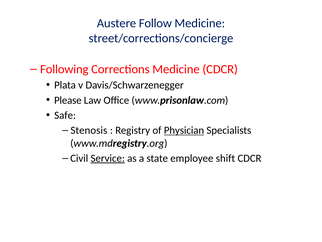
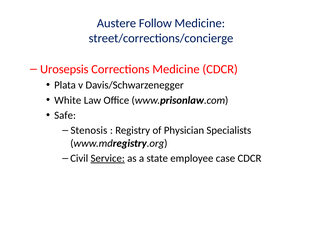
Following: Following -> Urosepsis (64, 69)
Please: Please -> White (68, 100)
Physician underline: present -> none (184, 130)
shift: shift -> case (225, 158)
